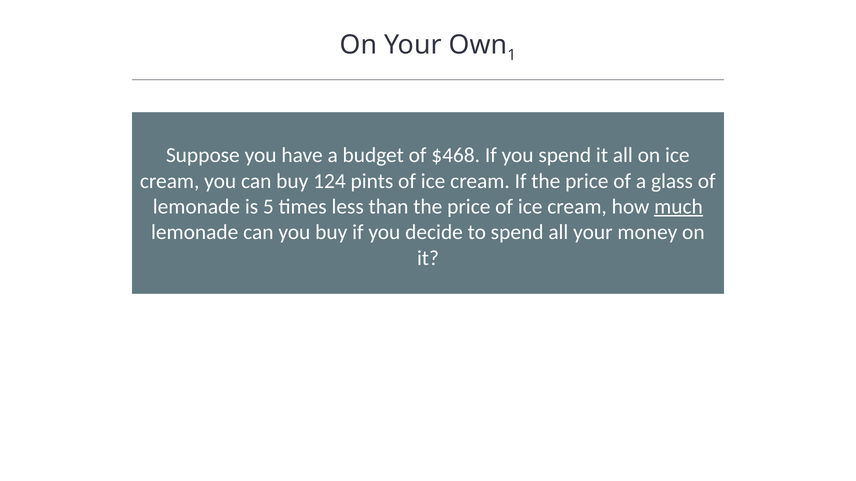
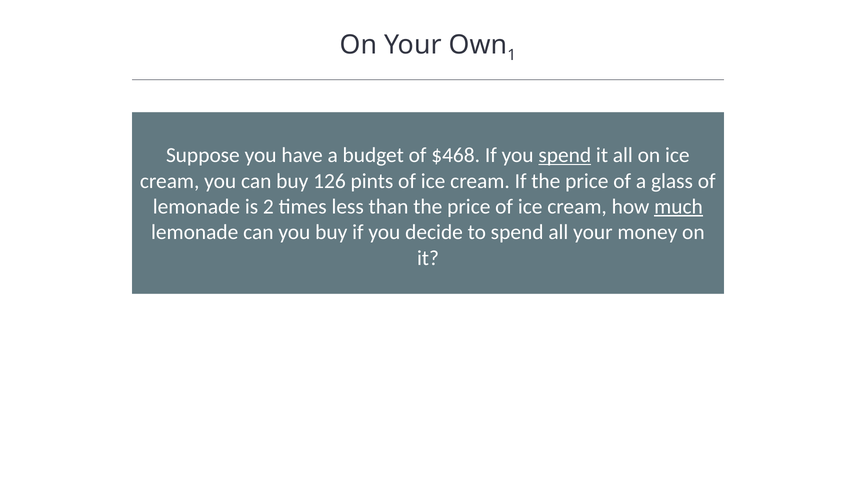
spend underline: none -> present (565, 156)
124: 124 -> 126 (329, 181)
5: 5 -> 2 (268, 207)
